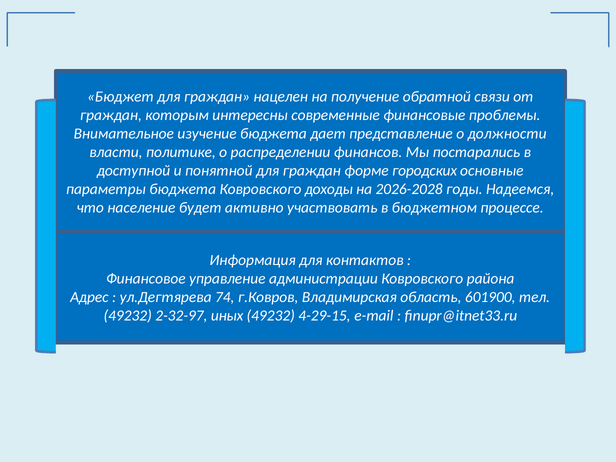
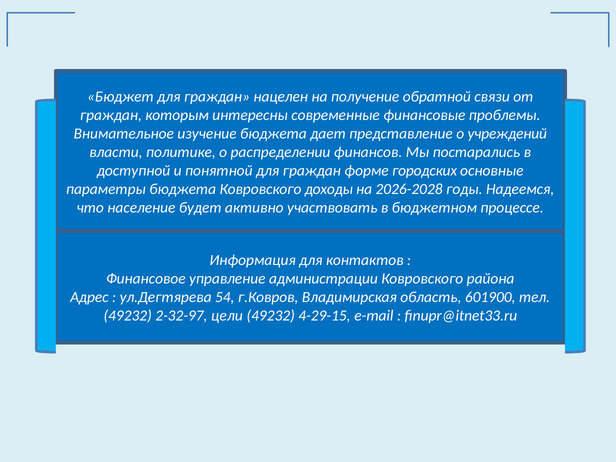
должности: должности -> учреждений (507, 134)
74: 74 -> 54 (225, 297)
иных: иных -> цели (227, 316)
